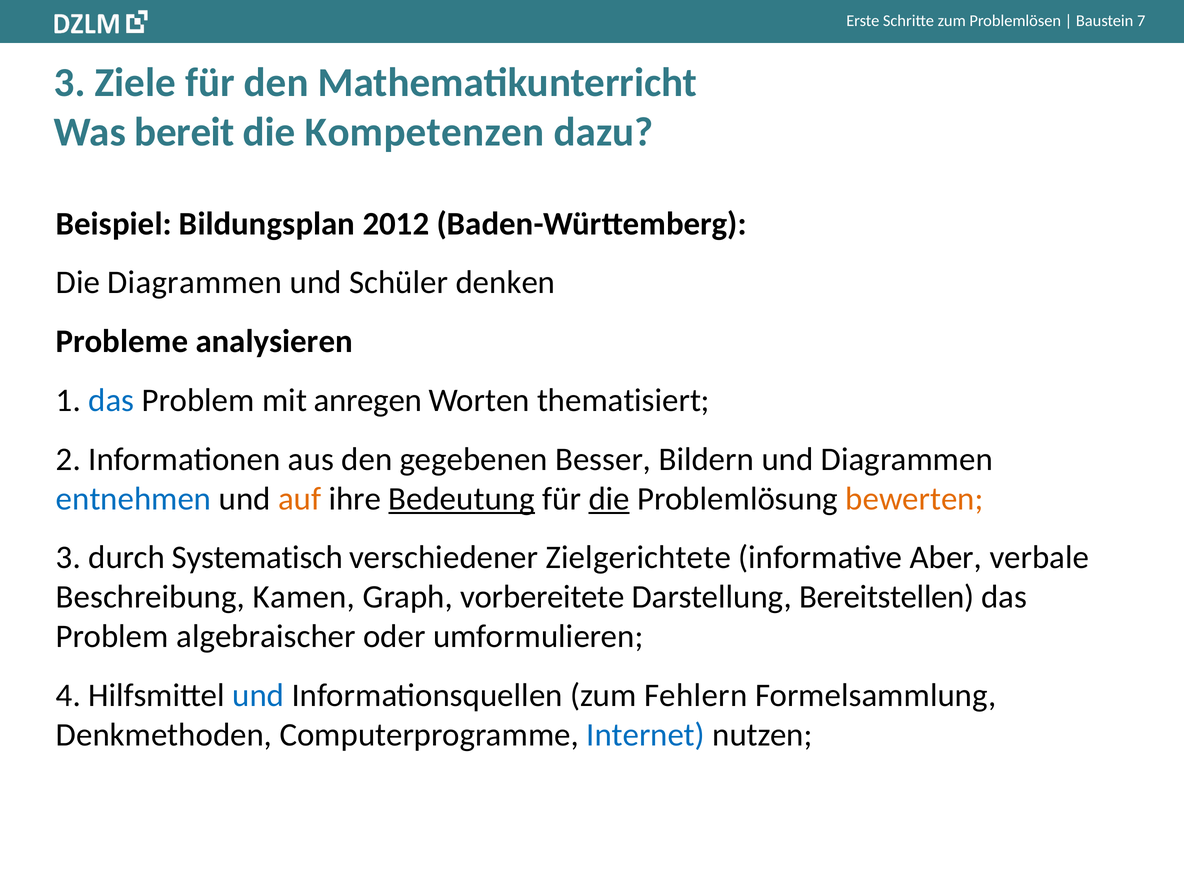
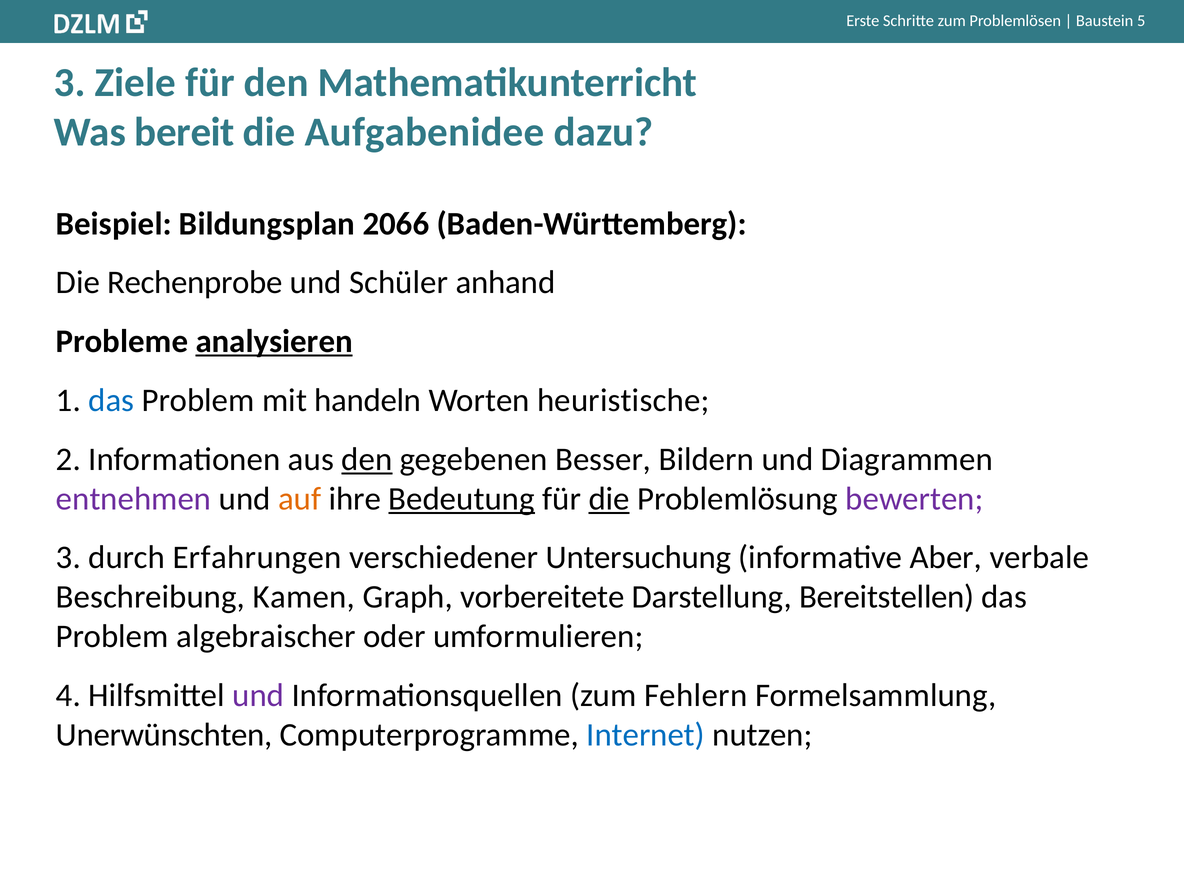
7: 7 -> 5 (1141, 21)
Kompetenzen: Kompetenzen -> Aufgabenidee (425, 132)
2012: 2012 -> 2066 (396, 224)
Die Diagrammen: Diagrammen -> Rechenprobe (195, 283)
denken: denken -> anhand (505, 283)
analysieren underline: none -> present (274, 341)
anregen: anregen -> handeln (368, 400)
thematisiert: thematisiert -> heuristische (623, 400)
den underline: none -> present (367, 459)
entnehmen colour: blue -> purple (134, 499)
bewerten colour: orange -> purple (914, 499)
Systematisch: Systematisch -> Erfahrungen (257, 558)
Zielgerichtete: Zielgerichtete -> Untersuchung (638, 558)
und colour: blue -> purple (258, 695)
Denkmethoden: Denkmethoden -> Unerwünschten (164, 735)
